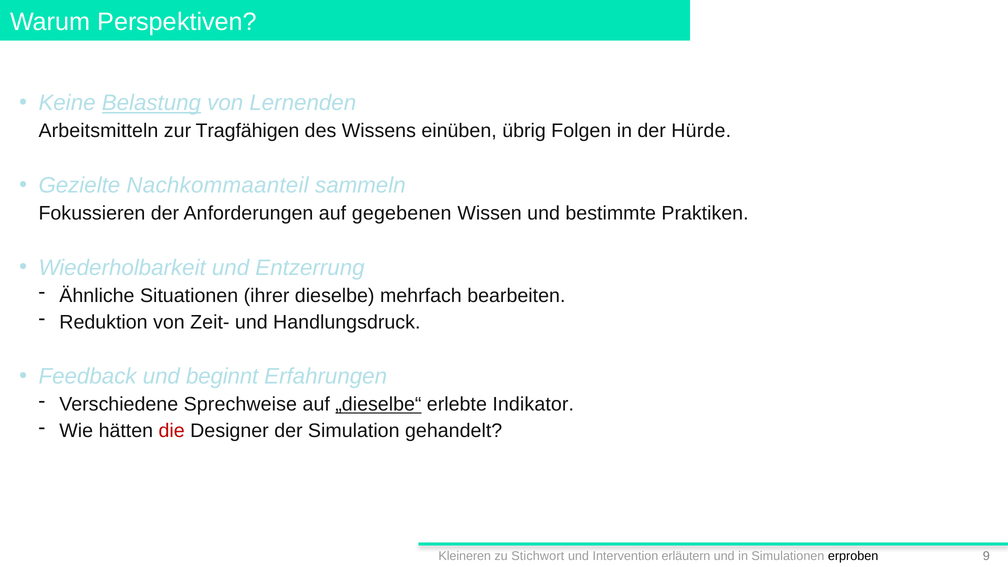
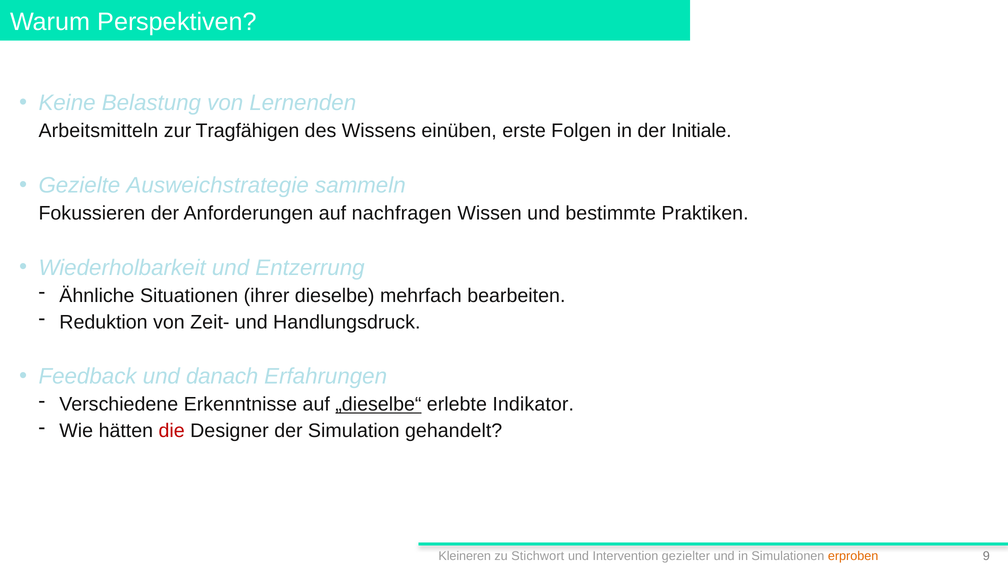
Belastung underline: present -> none (151, 103)
übrig: übrig -> erste (524, 131)
Hürde: Hürde -> Initiale (701, 131)
Nachkommaanteil: Nachkommaanteil -> Ausweichstrategie (218, 185)
gegebenen: gegebenen -> nachfragen (402, 213)
beginnt: beginnt -> danach (222, 377)
Sprechweise: Sprechweise -> Erkenntnisse (240, 404)
erläutern: erläutern -> gezielter (686, 556)
erproben colour: black -> orange (853, 556)
